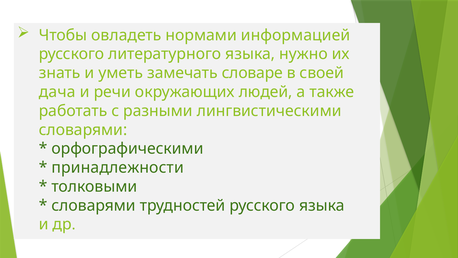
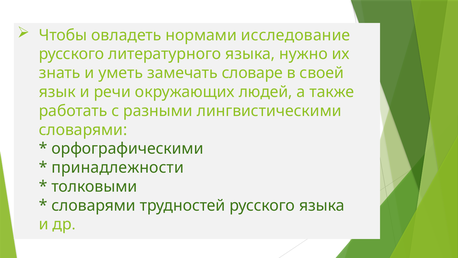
информацией: информацией -> исследование (296, 35)
дача: дача -> язык (57, 92)
